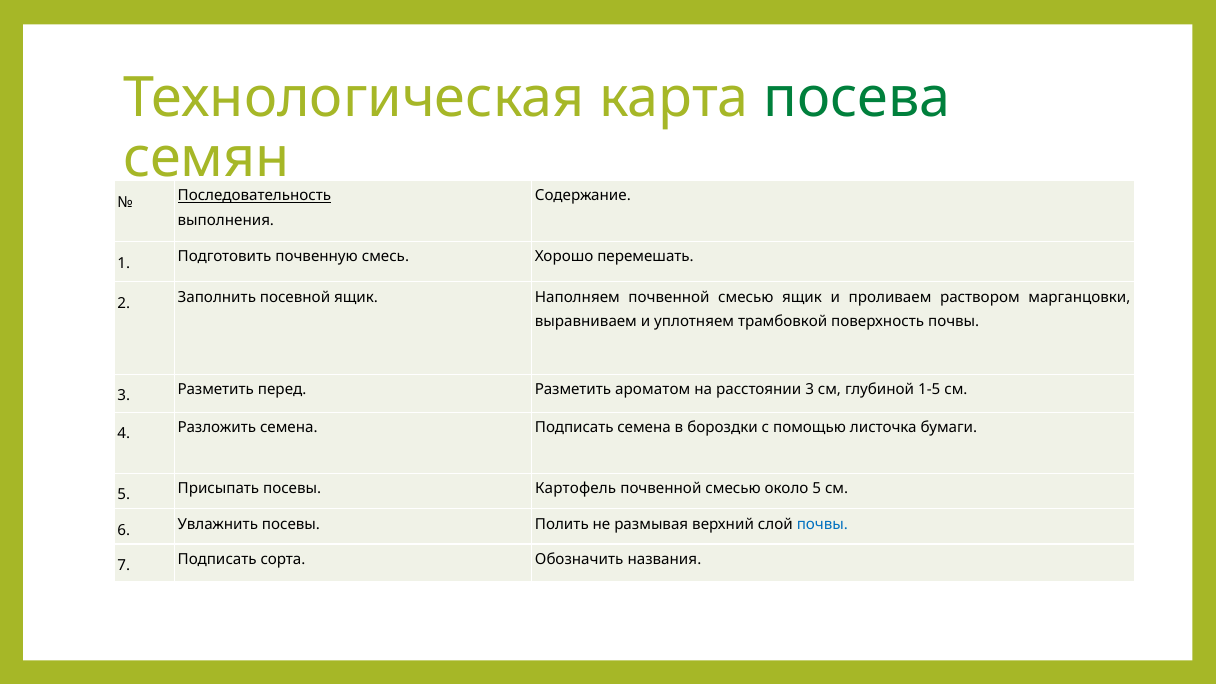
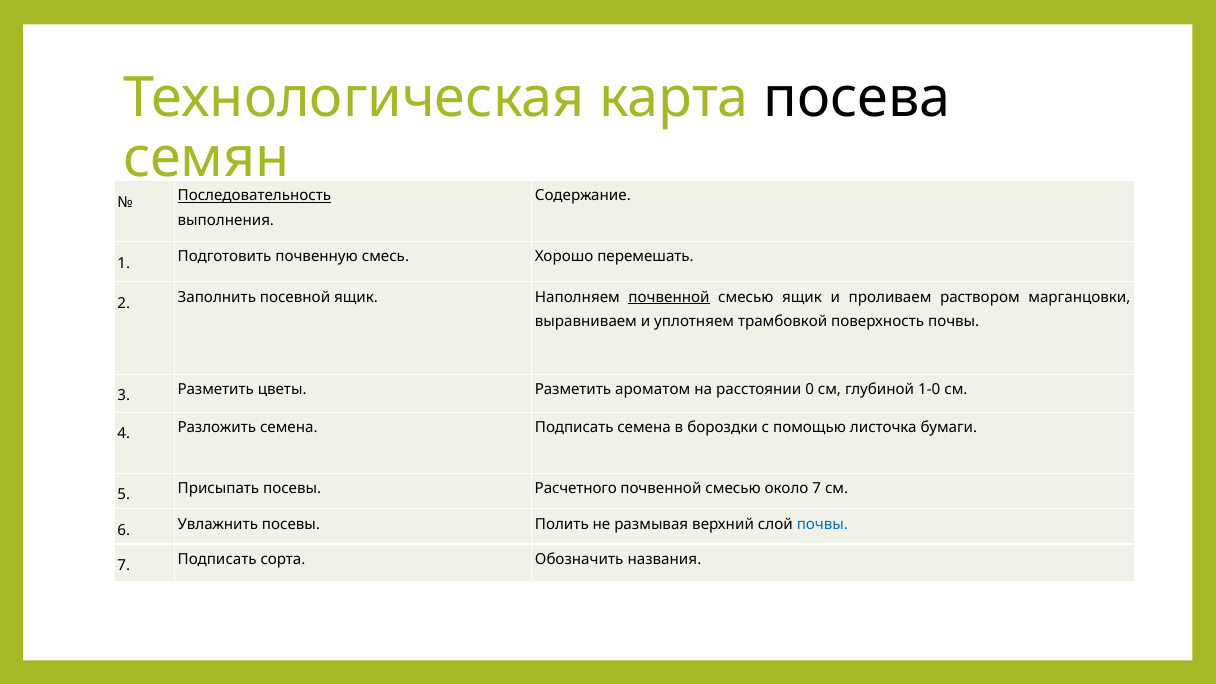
посева colour: green -> black (857, 98)
почвенной underline: none -> present (669, 297)
перед: перед -> цветы (282, 390)
расстоянии 3: 3 -> 0 (810, 390)
1-5: 1-5 -> 1-0 (929, 390)
Картофель: Картофель -> Расчетного (576, 489)
около 5: 5 -> 7 (817, 489)
